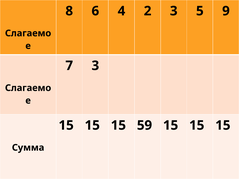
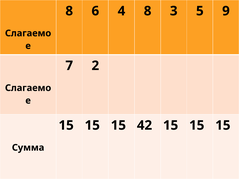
4 2: 2 -> 8 (148, 11)
7 3: 3 -> 2 (95, 66)
59: 59 -> 42 (144, 126)
